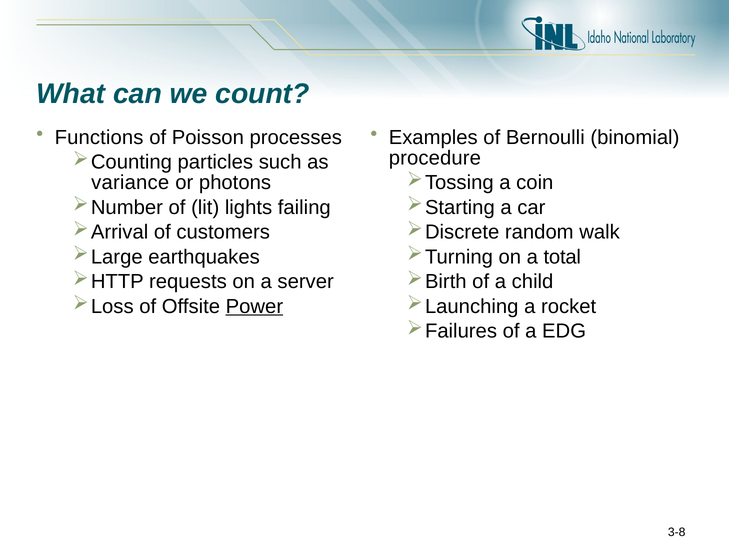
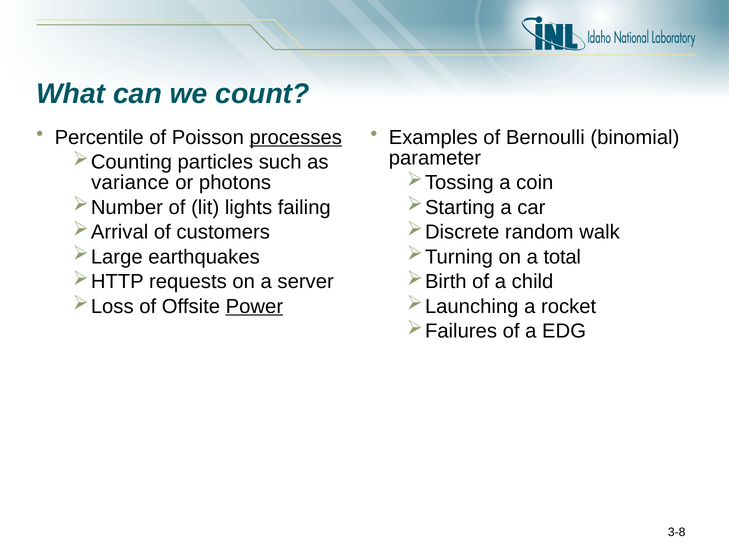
Functions: Functions -> Percentile (99, 137)
processes underline: none -> present (296, 137)
procedure: procedure -> parameter (435, 158)
